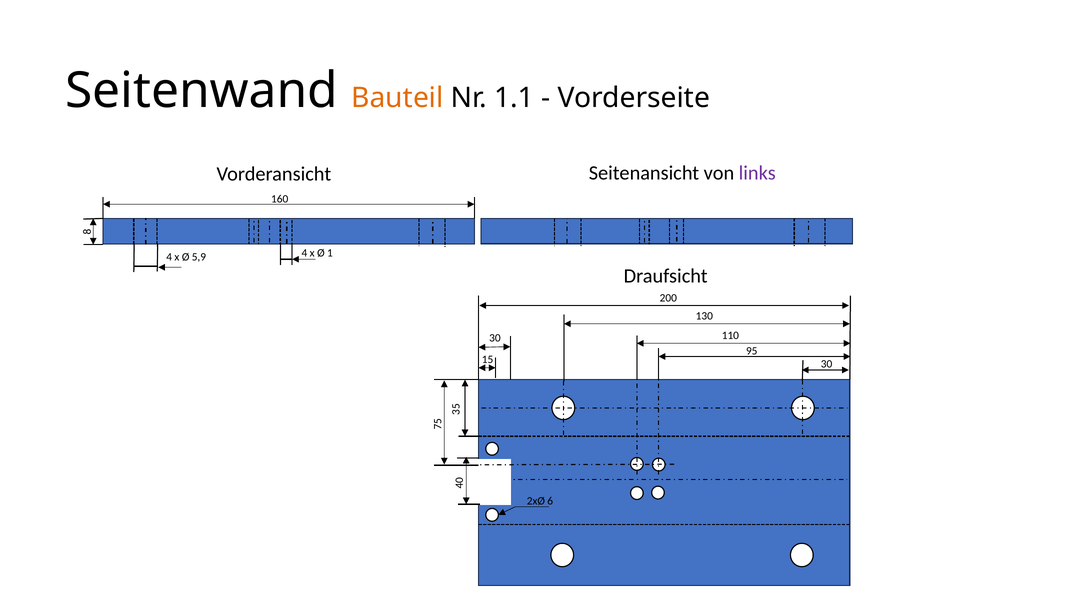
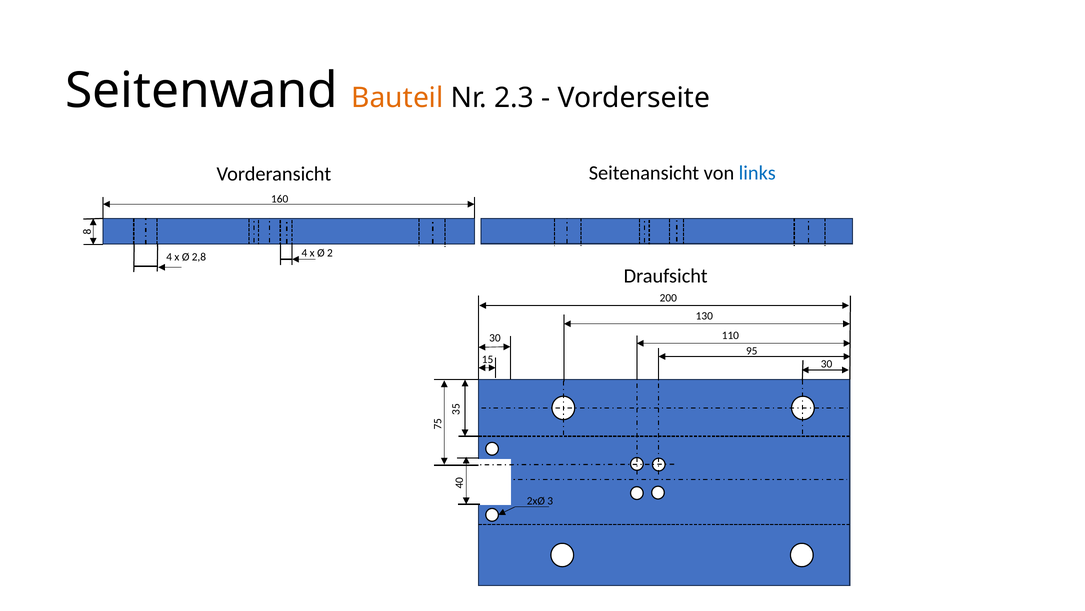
1.1: 1.1 -> 2.3 (514, 98)
links colour: purple -> blue (757, 173)
1: 1 -> 2 (330, 253)
5,9: 5,9 -> 2,8 (199, 257)
2xØ 6: 6 -> 3 (550, 501)
